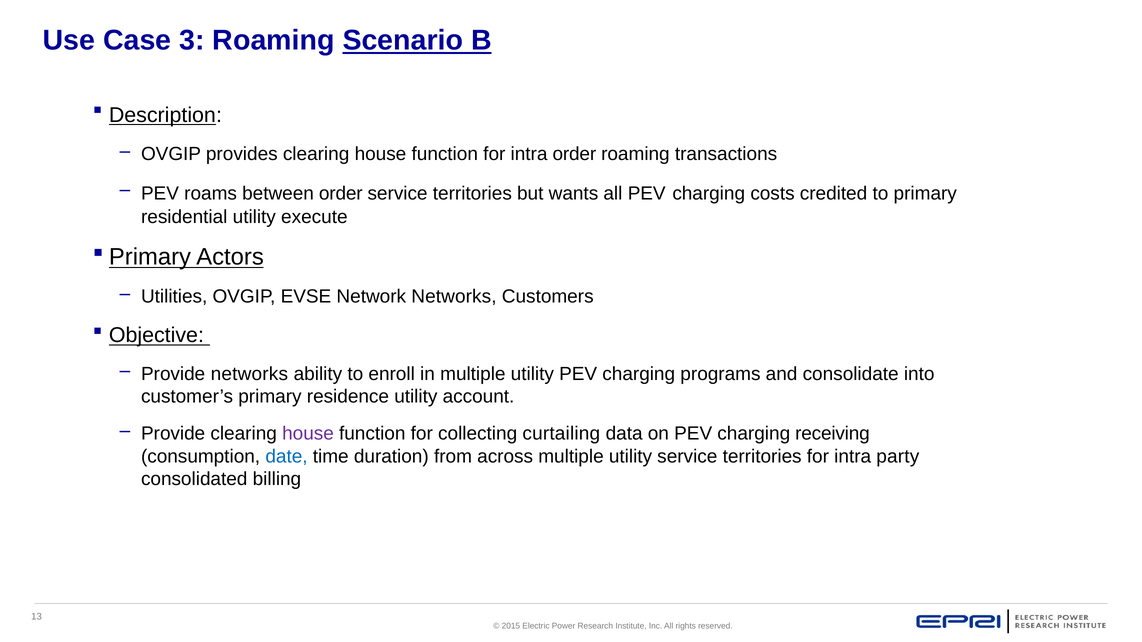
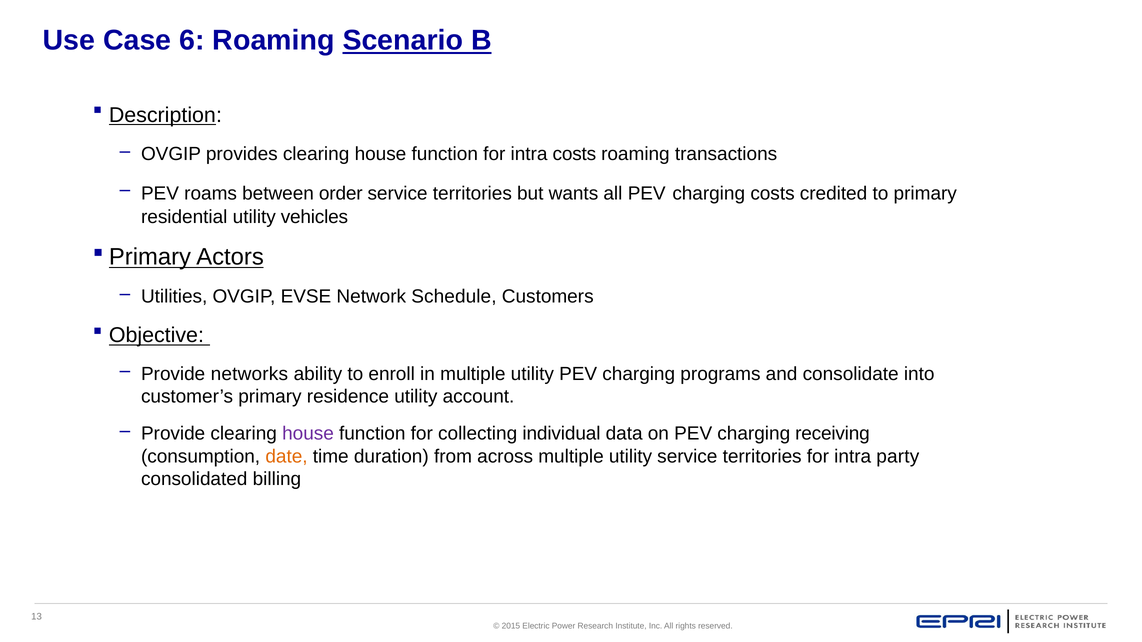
3: 3 -> 6 (192, 41)
intra order: order -> costs (574, 154)
execute: execute -> vehicles (314, 217)
Network Networks: Networks -> Schedule (454, 297)
curtailing: curtailing -> individual (561, 434)
date colour: blue -> orange (287, 457)
